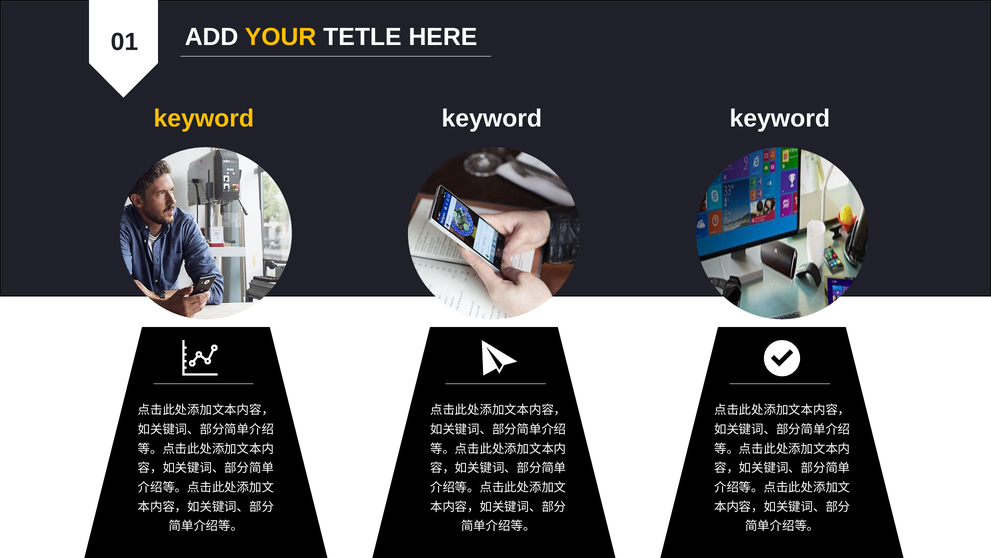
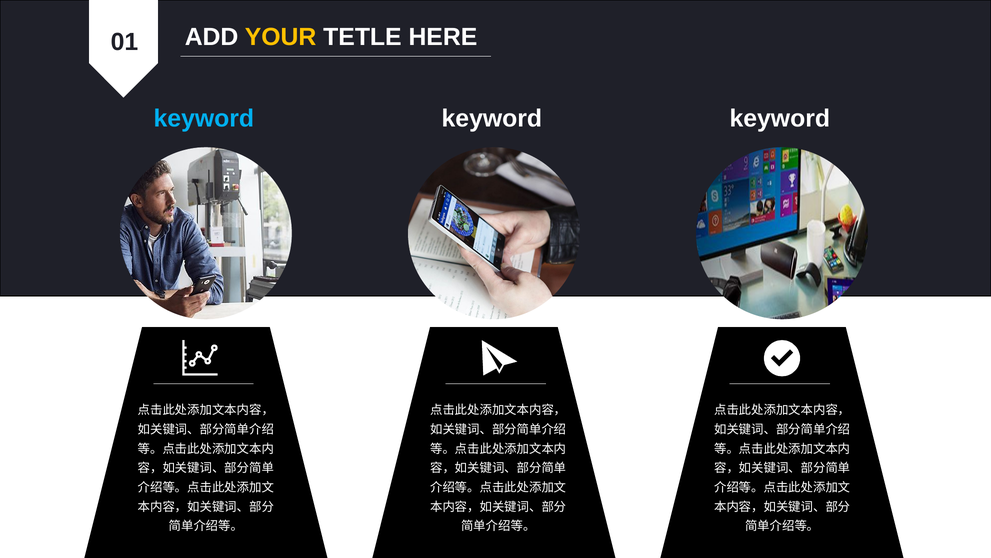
keyword colour: yellow -> light blue (204, 119)
